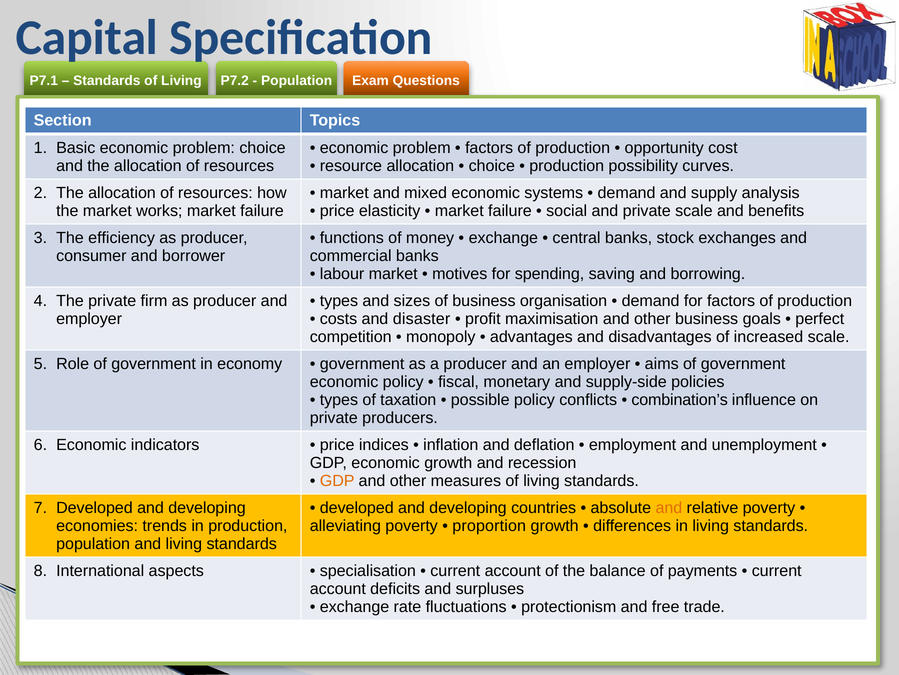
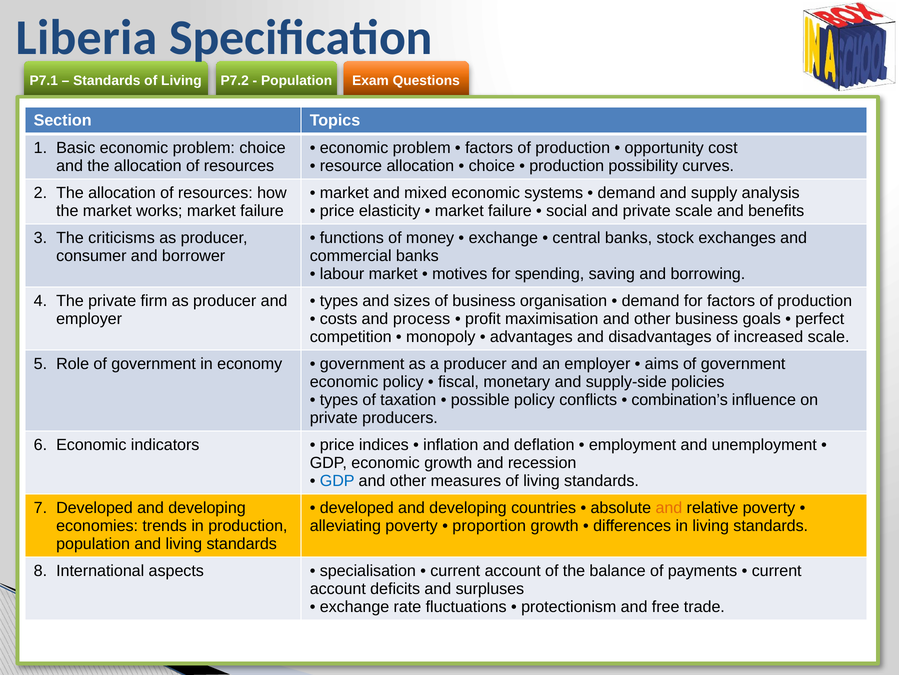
Capital: Capital -> Liberia (87, 38)
efficiency: efficiency -> criticisms (122, 237)
disaster: disaster -> process (422, 318)
GDP colour: orange -> blue (337, 480)
